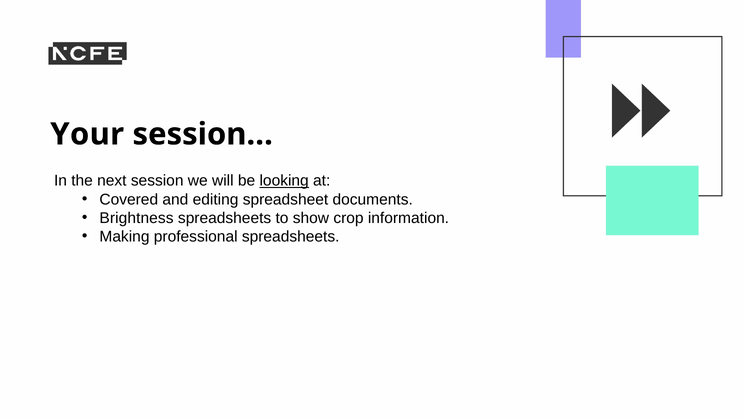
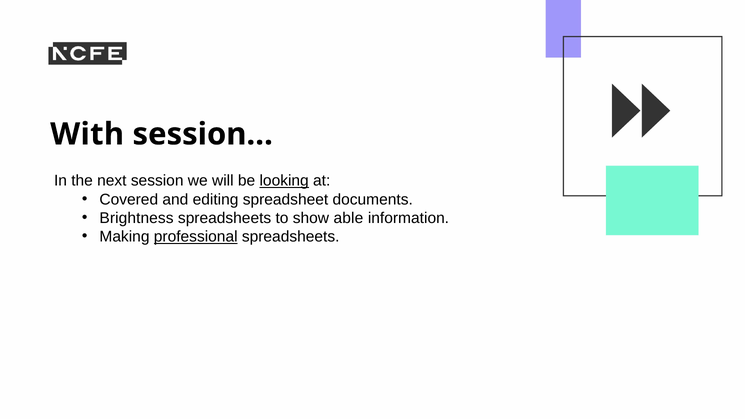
Your: Your -> With (87, 134)
crop: crop -> able (348, 218)
professional underline: none -> present (196, 237)
